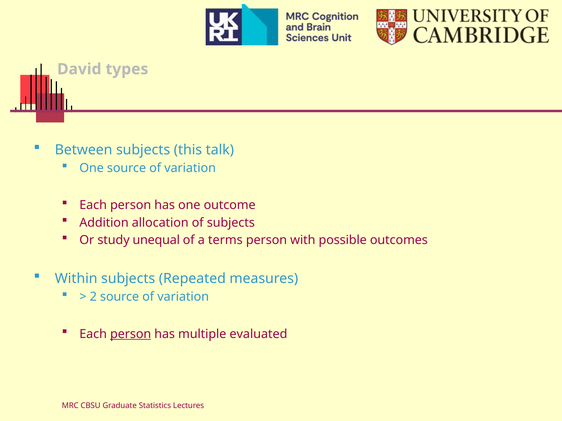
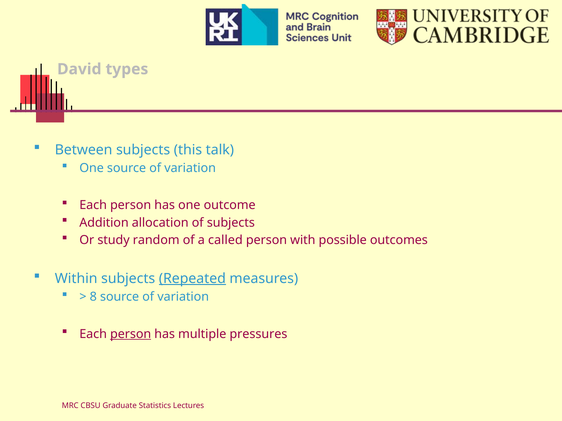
unequal: unequal -> random (156, 240)
terms: terms -> called (225, 240)
Repeated underline: none -> present (192, 279)
2: 2 -> 8 (93, 297)
evaluated: evaluated -> pressures (258, 334)
